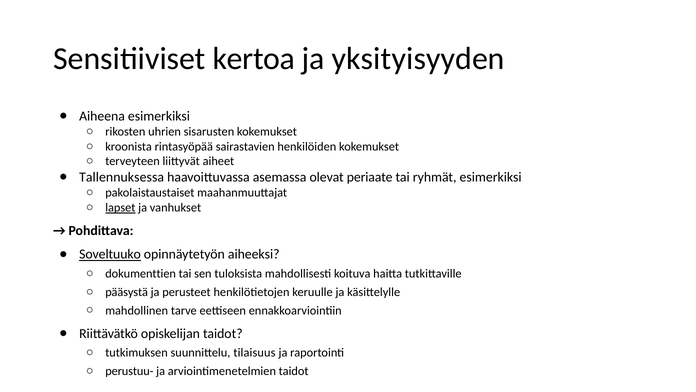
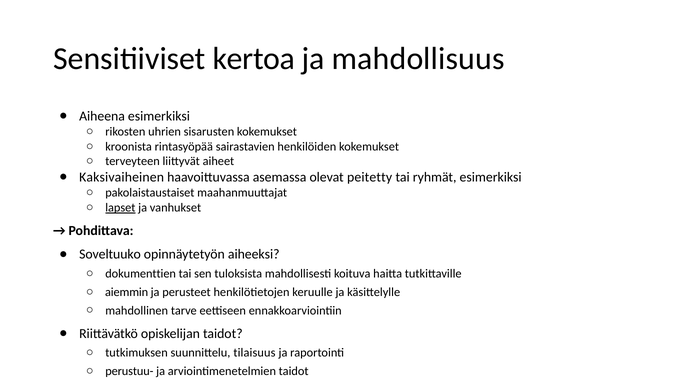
yksityisyyden: yksityisyyden -> mahdollisuus (418, 58)
Tallennuksessa: Tallennuksessa -> Kaksivaiheinen (122, 177)
periaate: periaate -> peitetty (370, 177)
Soveltuuko underline: present -> none (110, 254)
pääsystä: pääsystä -> aiemmin (127, 292)
